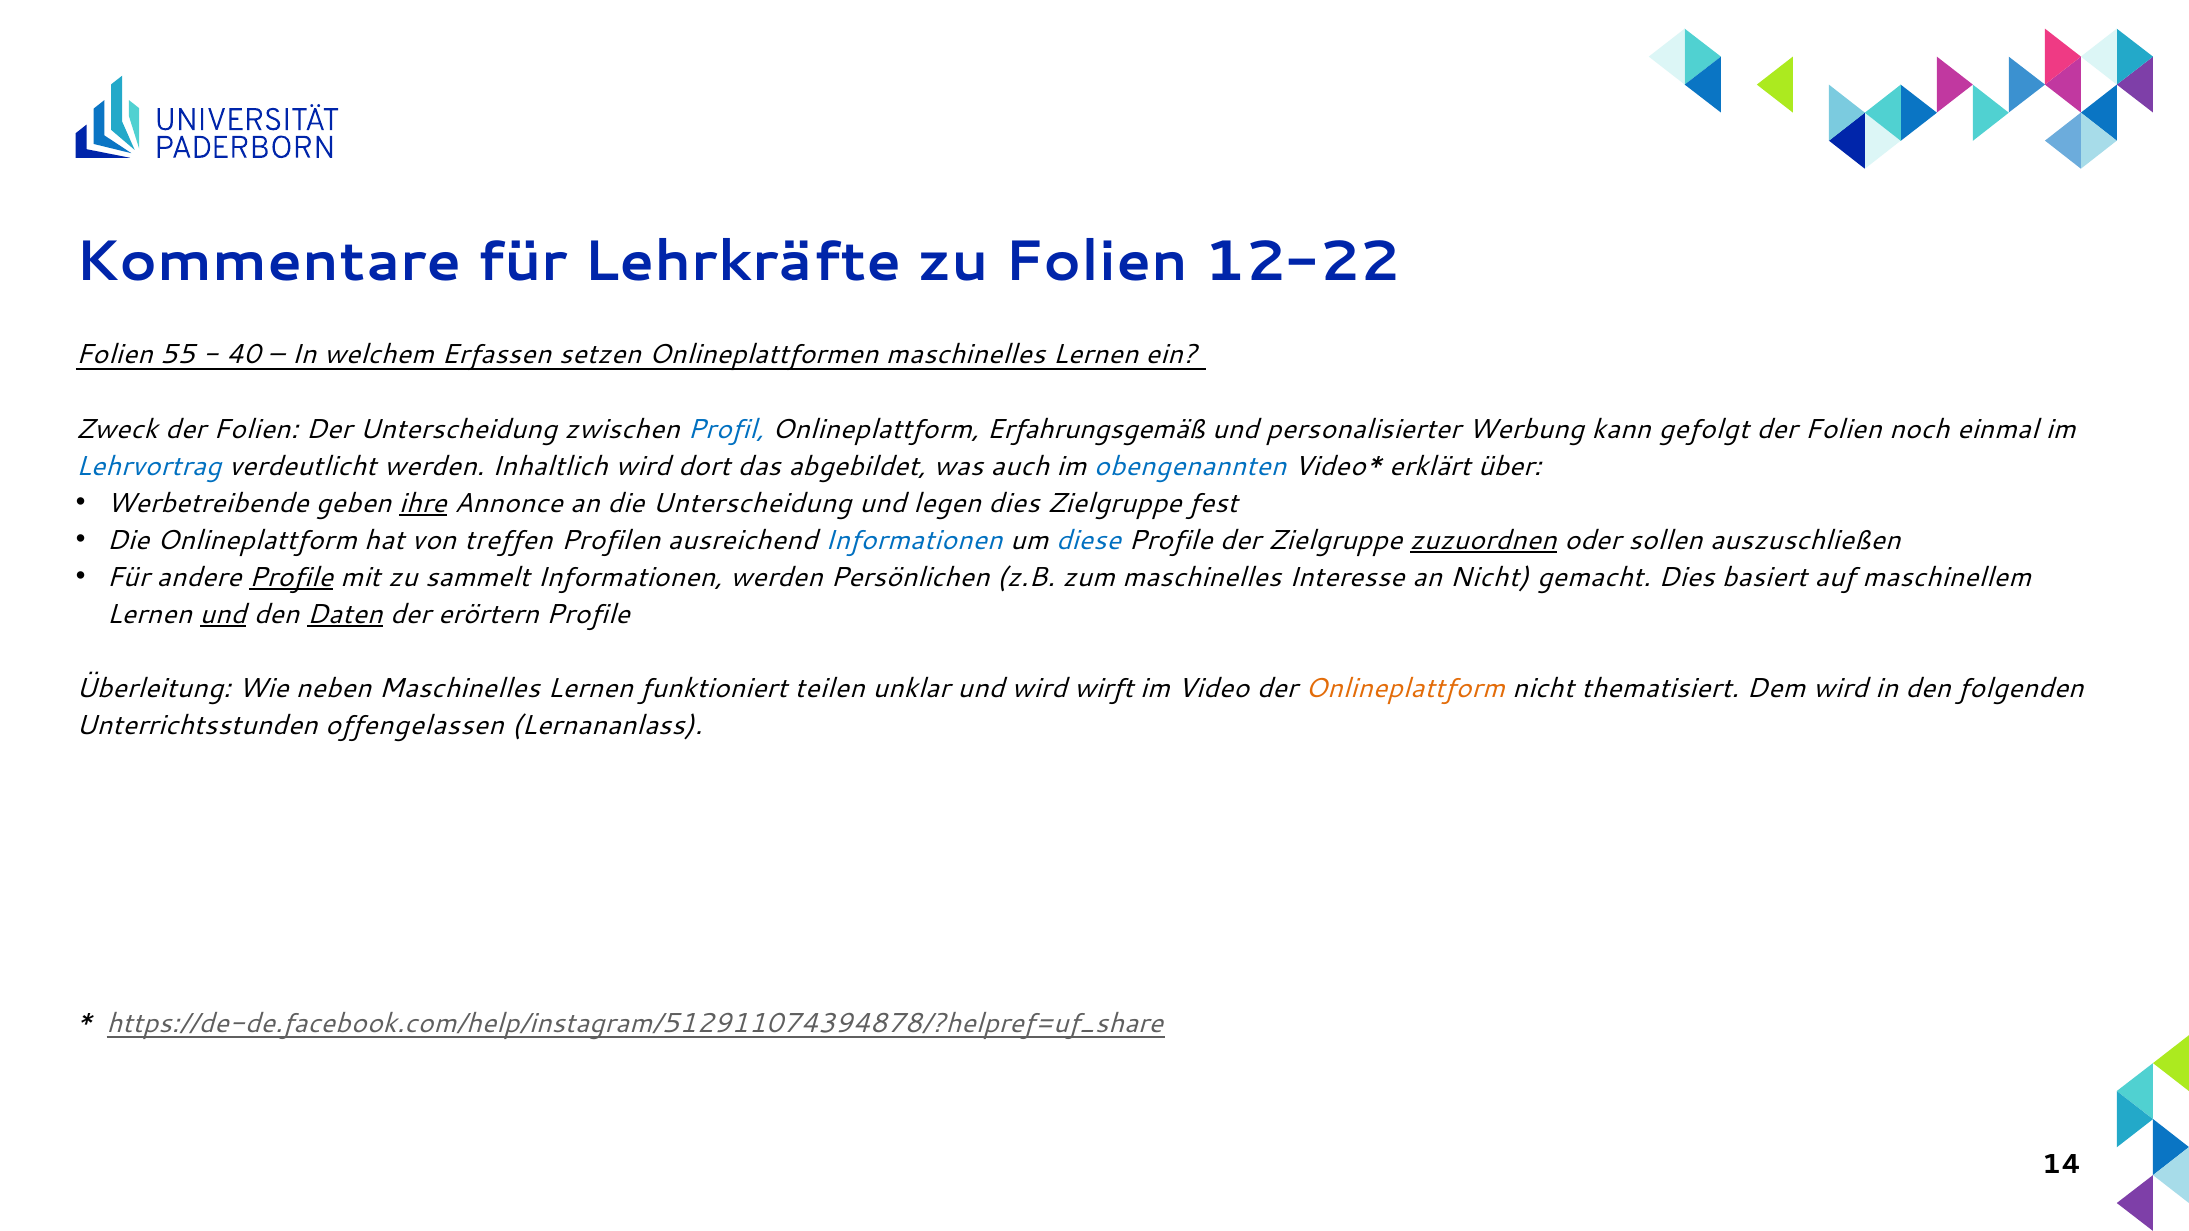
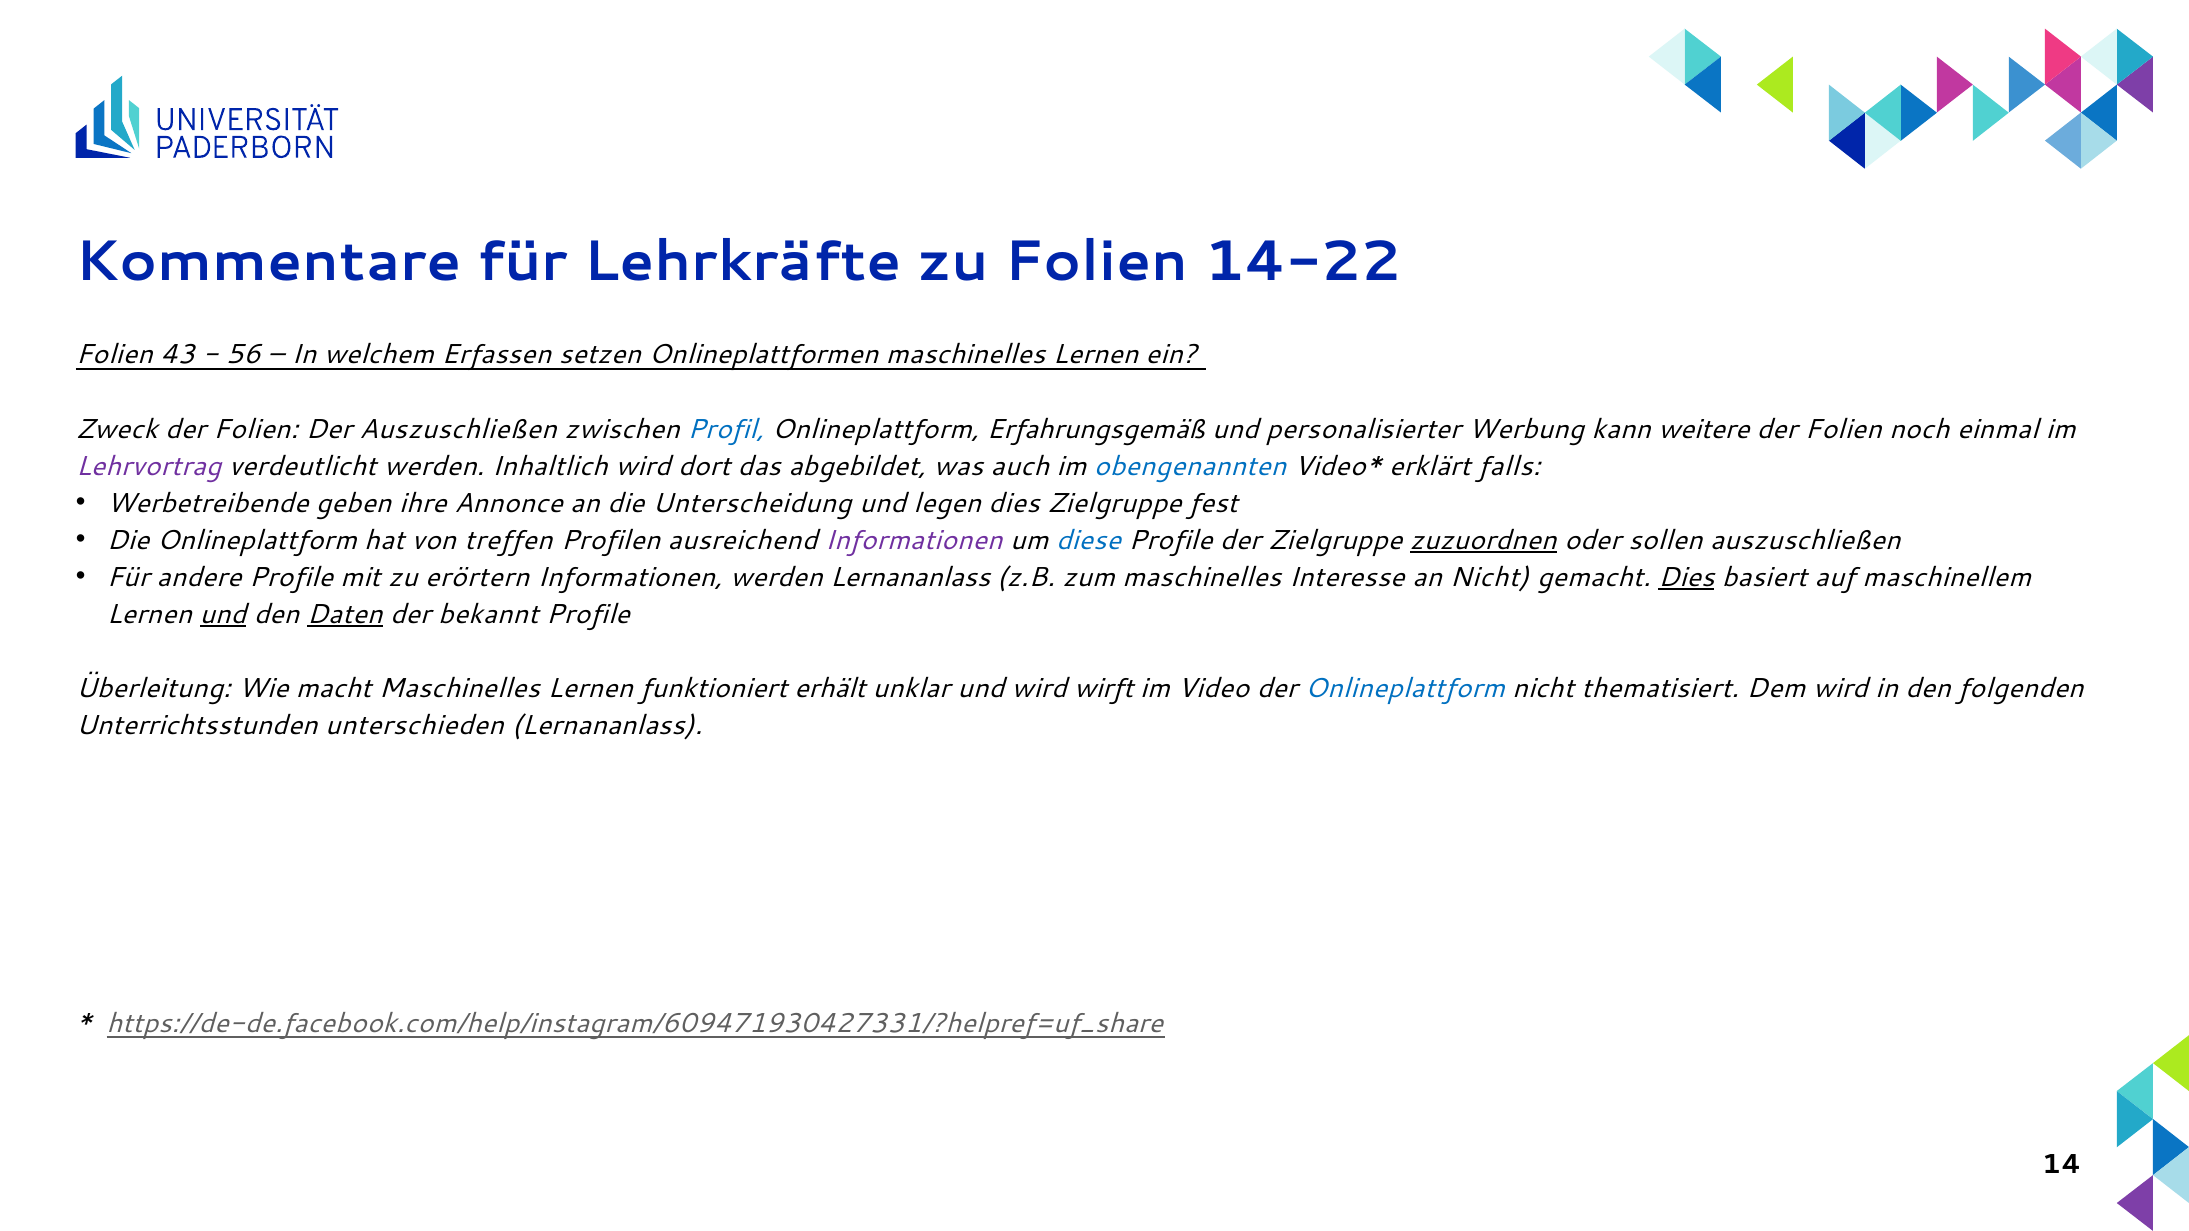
12-22: 12-22 -> 14-22 (1303, 262)
55: 55 -> 43 (178, 355)
40: 40 -> 56 (243, 355)
Der Unterscheidung: Unterscheidung -> Auszuschließen (458, 429)
gefolgt: gefolgt -> weitere (1704, 429)
Lehrvortrag colour: blue -> purple (149, 466)
über: über -> falls (1509, 466)
ihre underline: present -> none (423, 503)
Informationen colour: blue -> purple (914, 541)
Profile underline: present -> none (291, 578)
sammelt: sammelt -> erörtern (477, 578)
werden Persönlichen: Persönlichen -> Lernananlass (910, 578)
Dies underline: none -> present (1686, 578)
erörtern: erörtern -> bekannt (488, 615)
neben: neben -> macht (334, 689)
teilen: teilen -> erhält (830, 689)
Onlineplattform colour: orange -> blue (1405, 689)
offengelassen: offengelassen -> unterschieden (415, 726)
https://de-de.facebook.com/help/instagram/512911074394878/?helpref=uf_share: https://de-de.facebook.com/help/instagram/512911074394878/?helpref=uf_share -> https://de-de.facebook.com/help/instagram/609471930427331/?helpref=uf_share (635, 1024)
